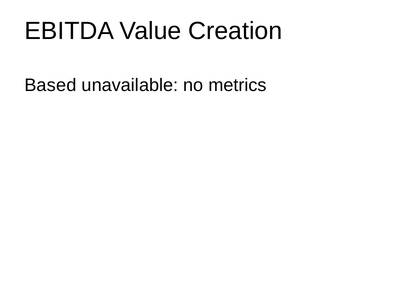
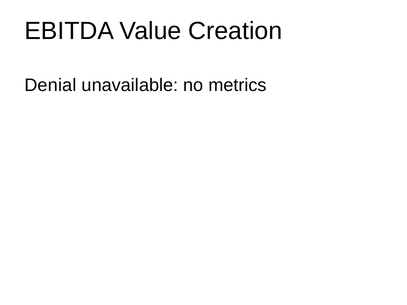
Based: Based -> Denial (50, 85)
